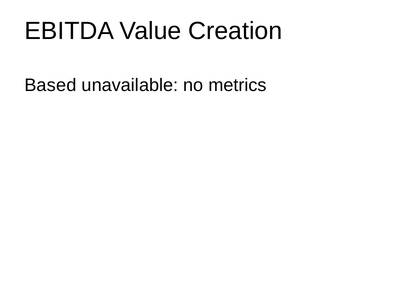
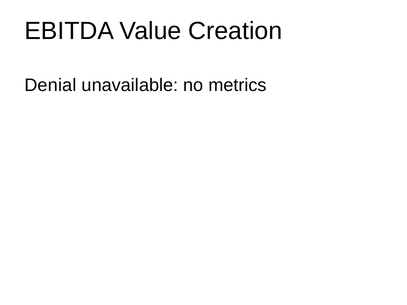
Based: Based -> Denial (50, 85)
